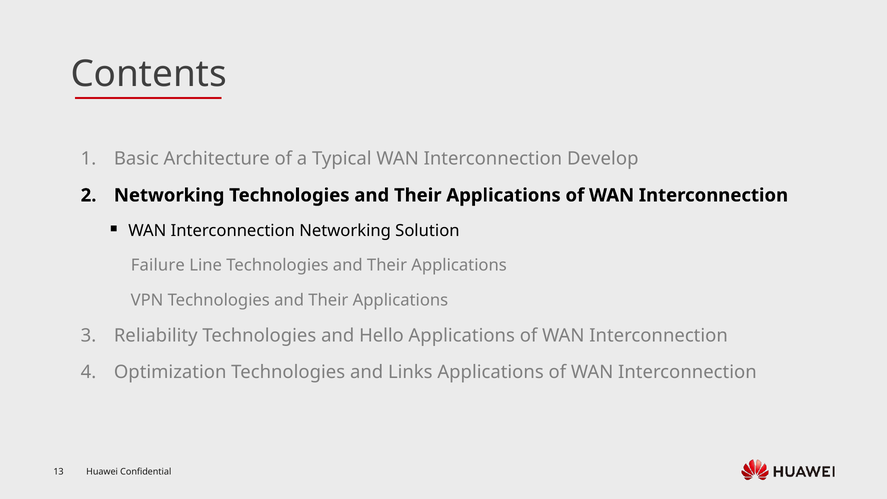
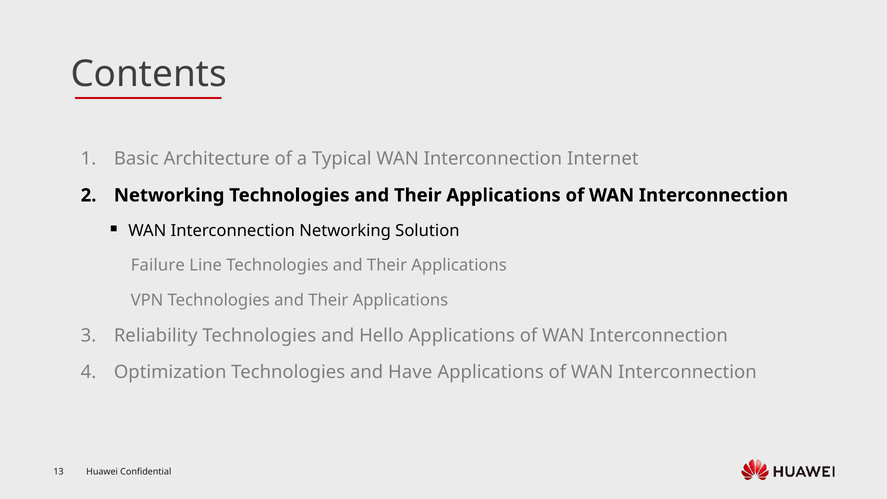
Develop: Develop -> Internet (603, 159)
Links: Links -> Have (410, 372)
